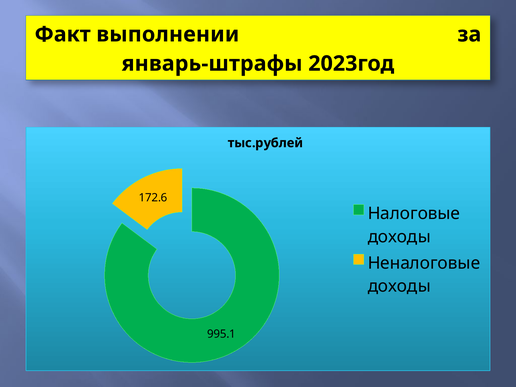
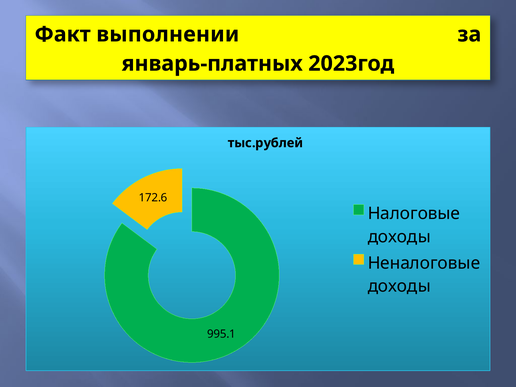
январь-штрафы: январь-штрафы -> январь-платных (212, 64)
